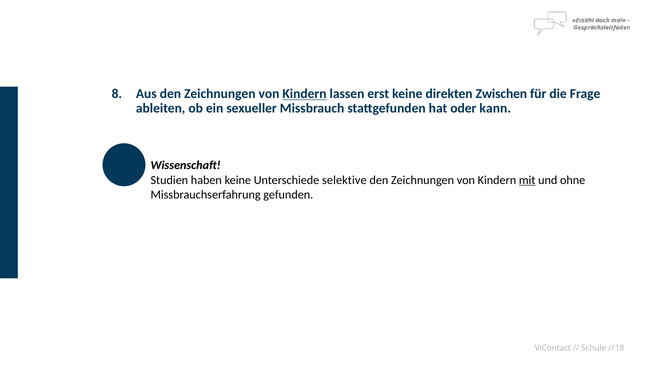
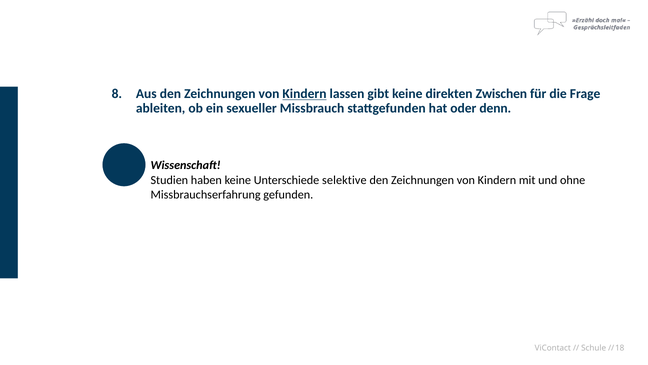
erst: erst -> gibt (378, 94)
kann: kann -> denn (495, 108)
mit underline: present -> none (527, 180)
